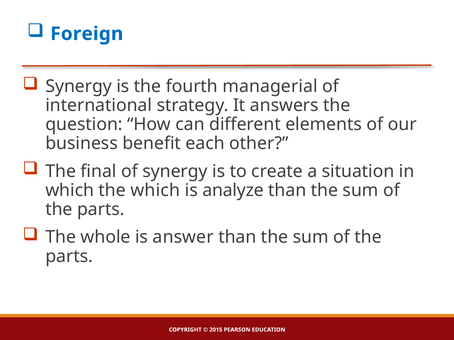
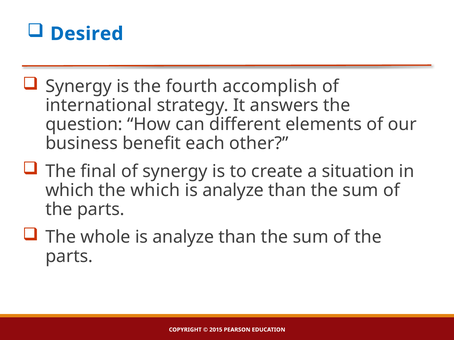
Foreign: Foreign -> Desired (87, 34)
managerial: managerial -> accomplish (270, 87)
whole is answer: answer -> analyze (183, 238)
